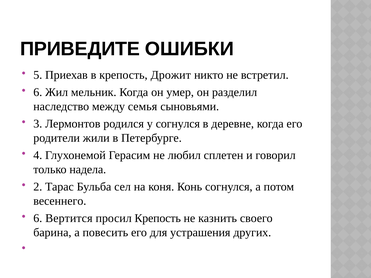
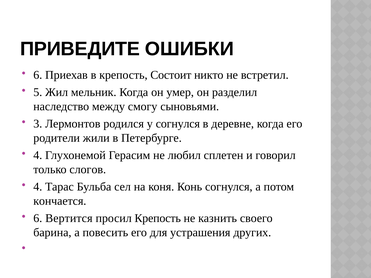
5: 5 -> 6 (38, 75)
Дрожит: Дрожит -> Состоит (171, 75)
6: 6 -> 5 (38, 92)
семья: семья -> смогу (143, 107)
надела: надела -> слогов (88, 170)
2: 2 -> 4 (38, 187)
весеннего: весеннего -> кончается (60, 201)
